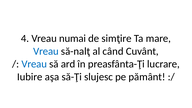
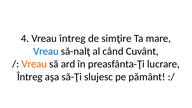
Vreau numai: numai -> întreg (72, 38)
Vreau colour: blue -> orange (34, 64)
Iubire: Iubire -> Întreg (30, 77)
